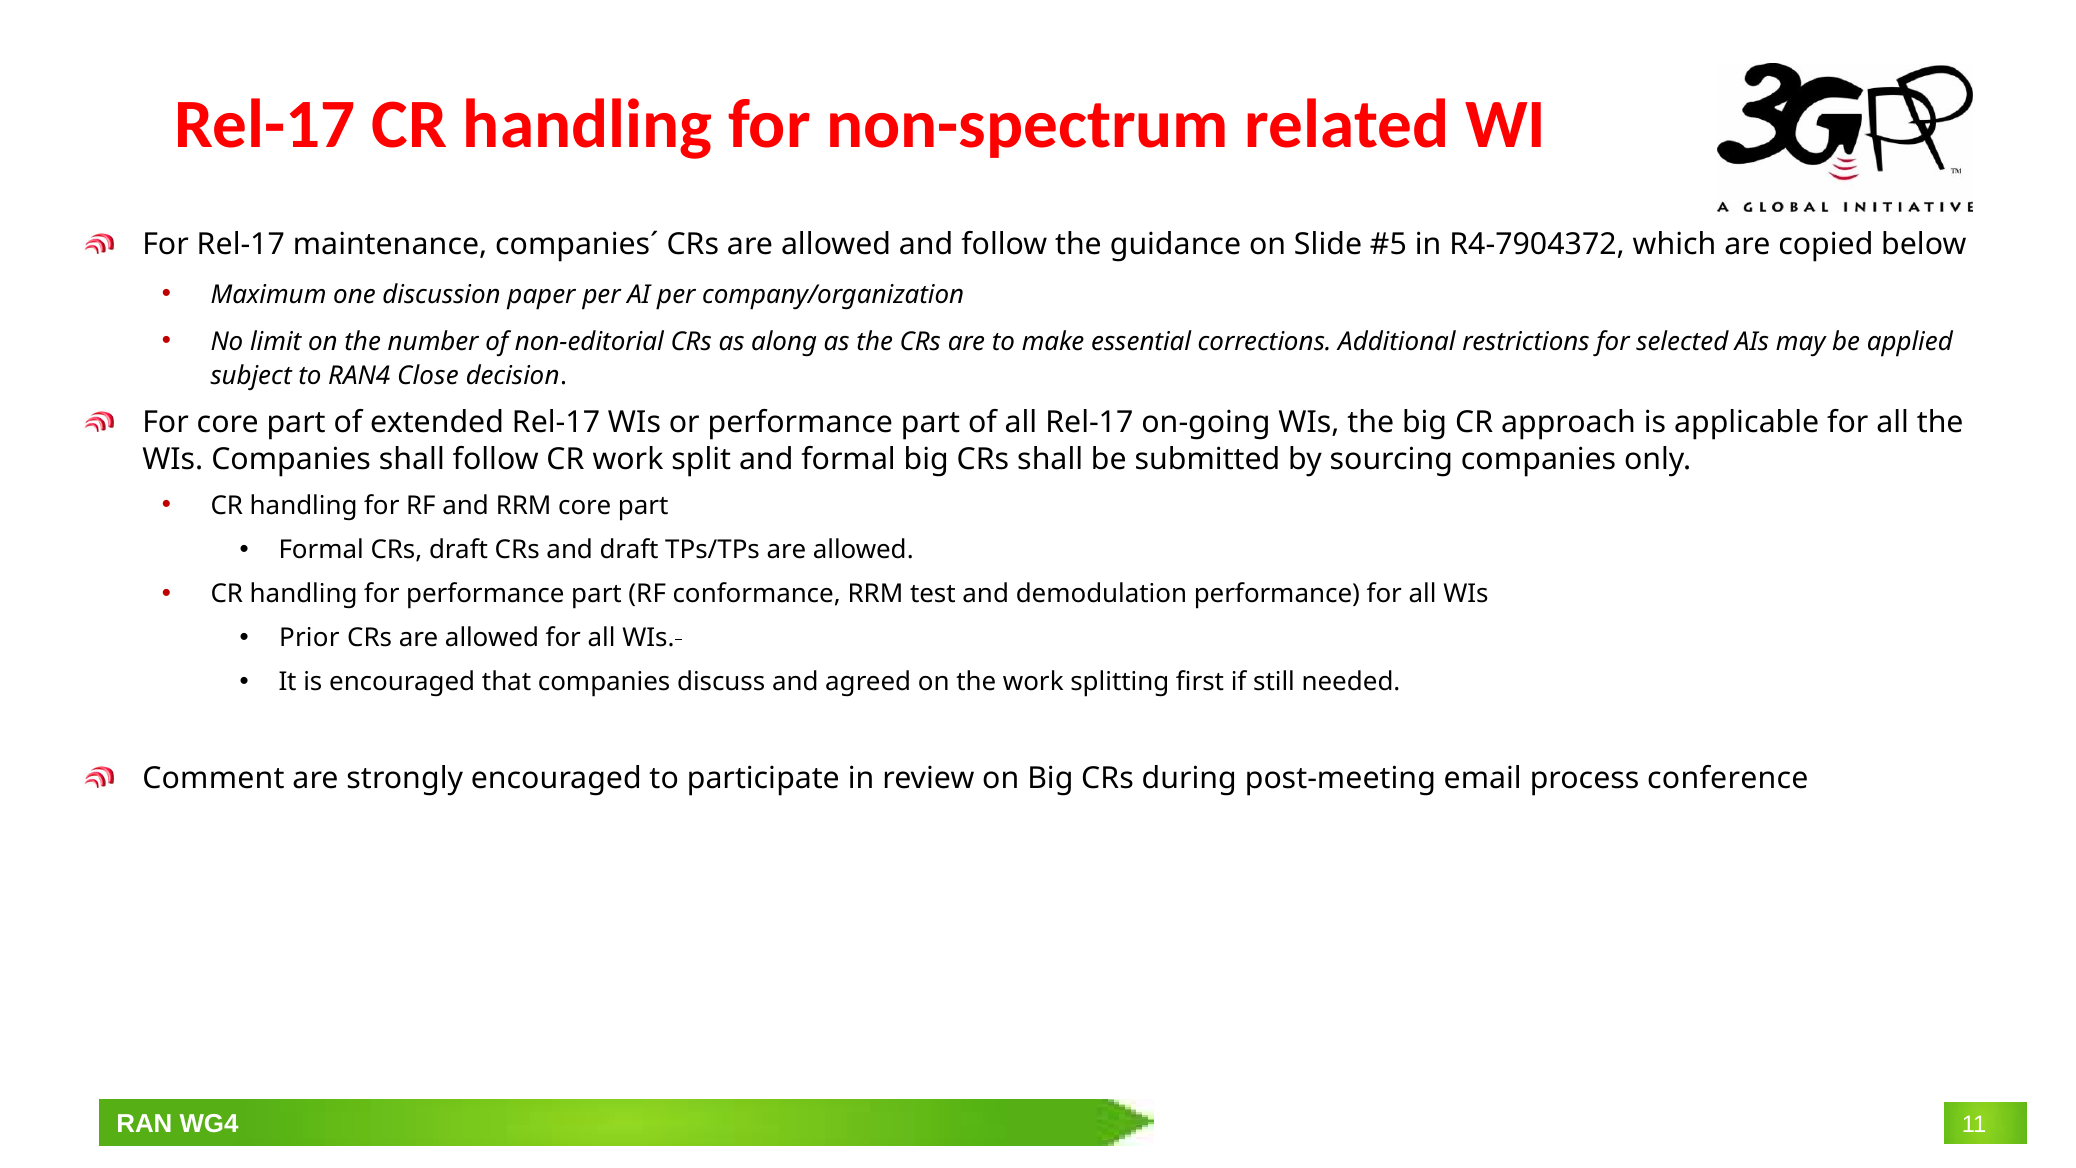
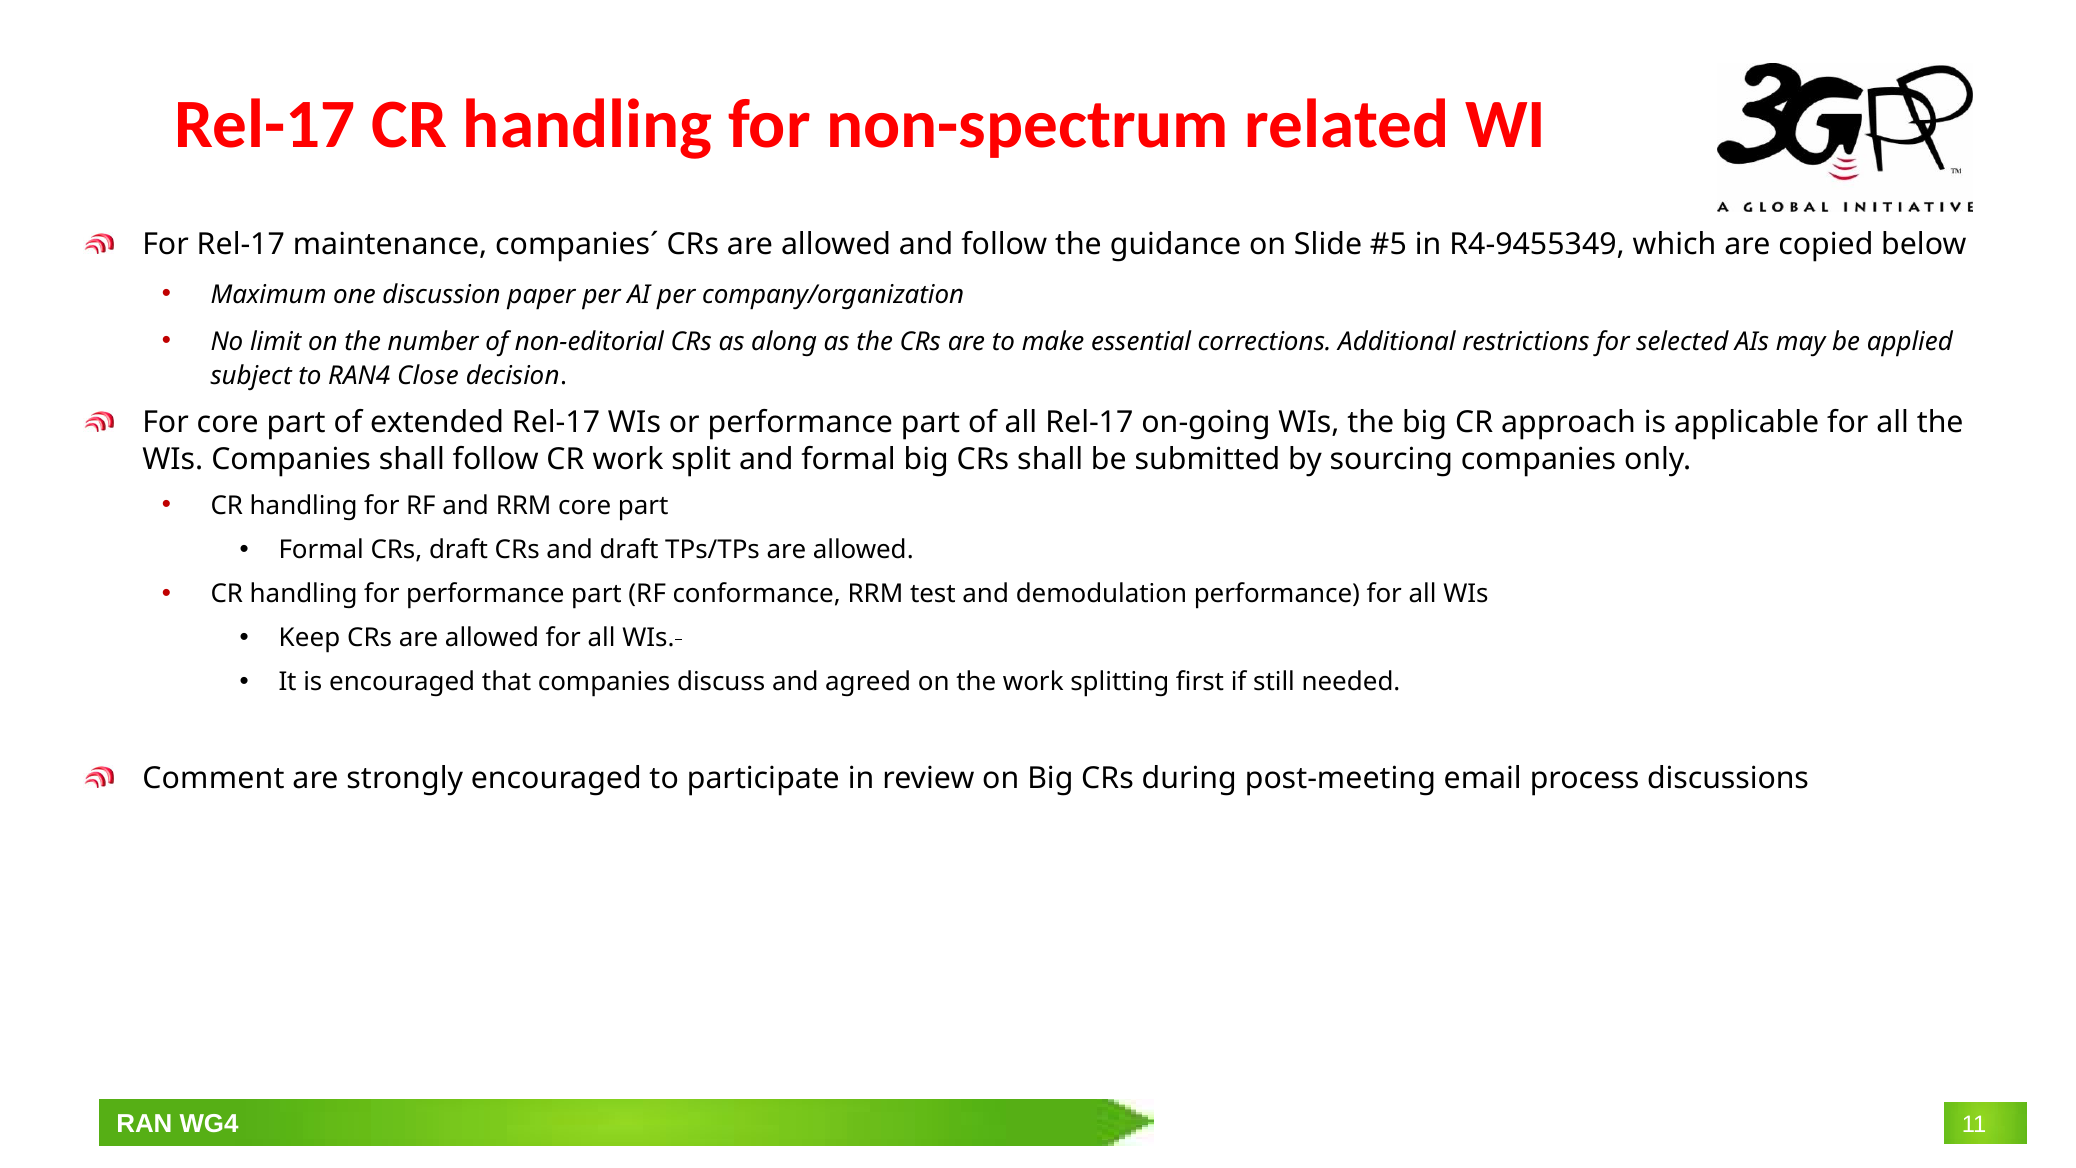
R4-7904372: R4-7904372 -> R4-9455349 (1537, 245)
Prior: Prior -> Keep (309, 638)
conference: conference -> discussions (1728, 779)
